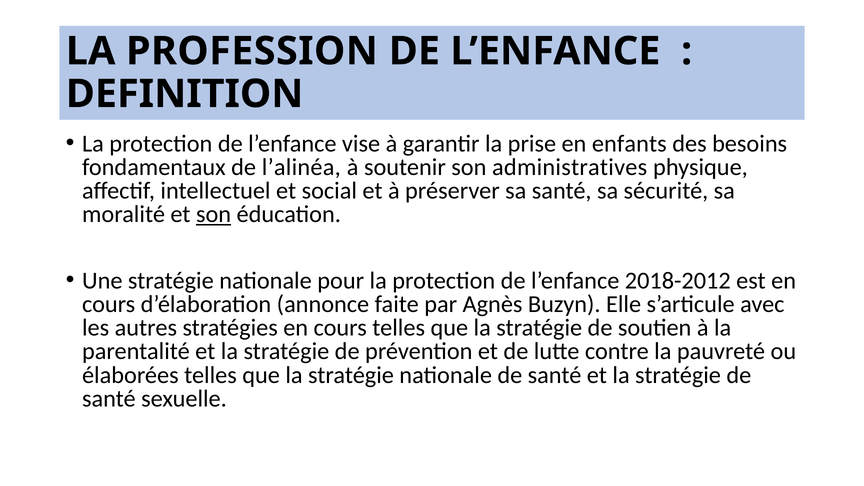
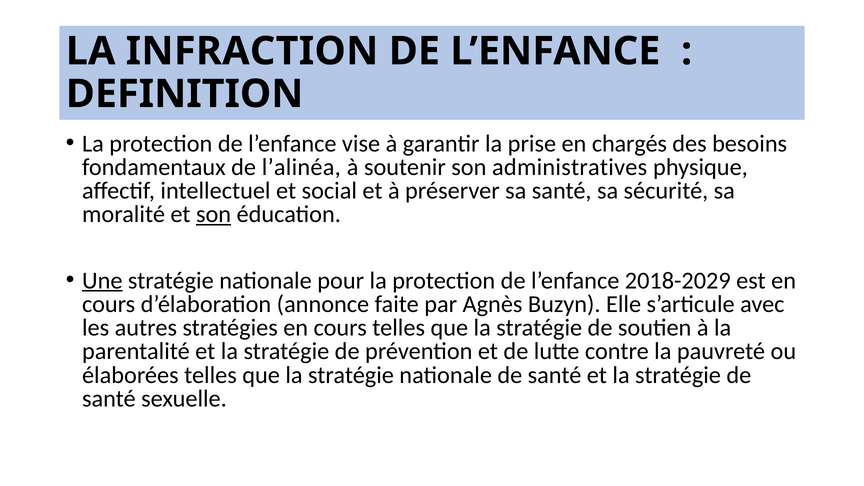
PROFESSION: PROFESSION -> INFRACTION (252, 51)
enfants: enfants -> chargés (629, 143)
Une underline: none -> present (102, 281)
2018-2012: 2018-2012 -> 2018-2029 (678, 281)
